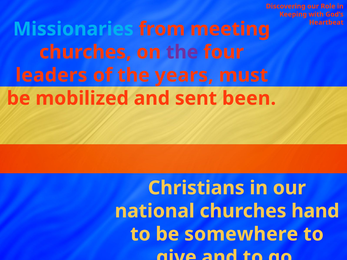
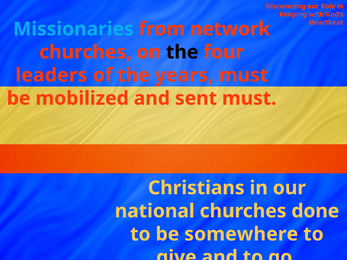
meeting: meeting -> network (230, 29)
the colour: purple -> black (182, 52)
sent been: been -> must (249, 98)
hand: hand -> done (315, 211)
